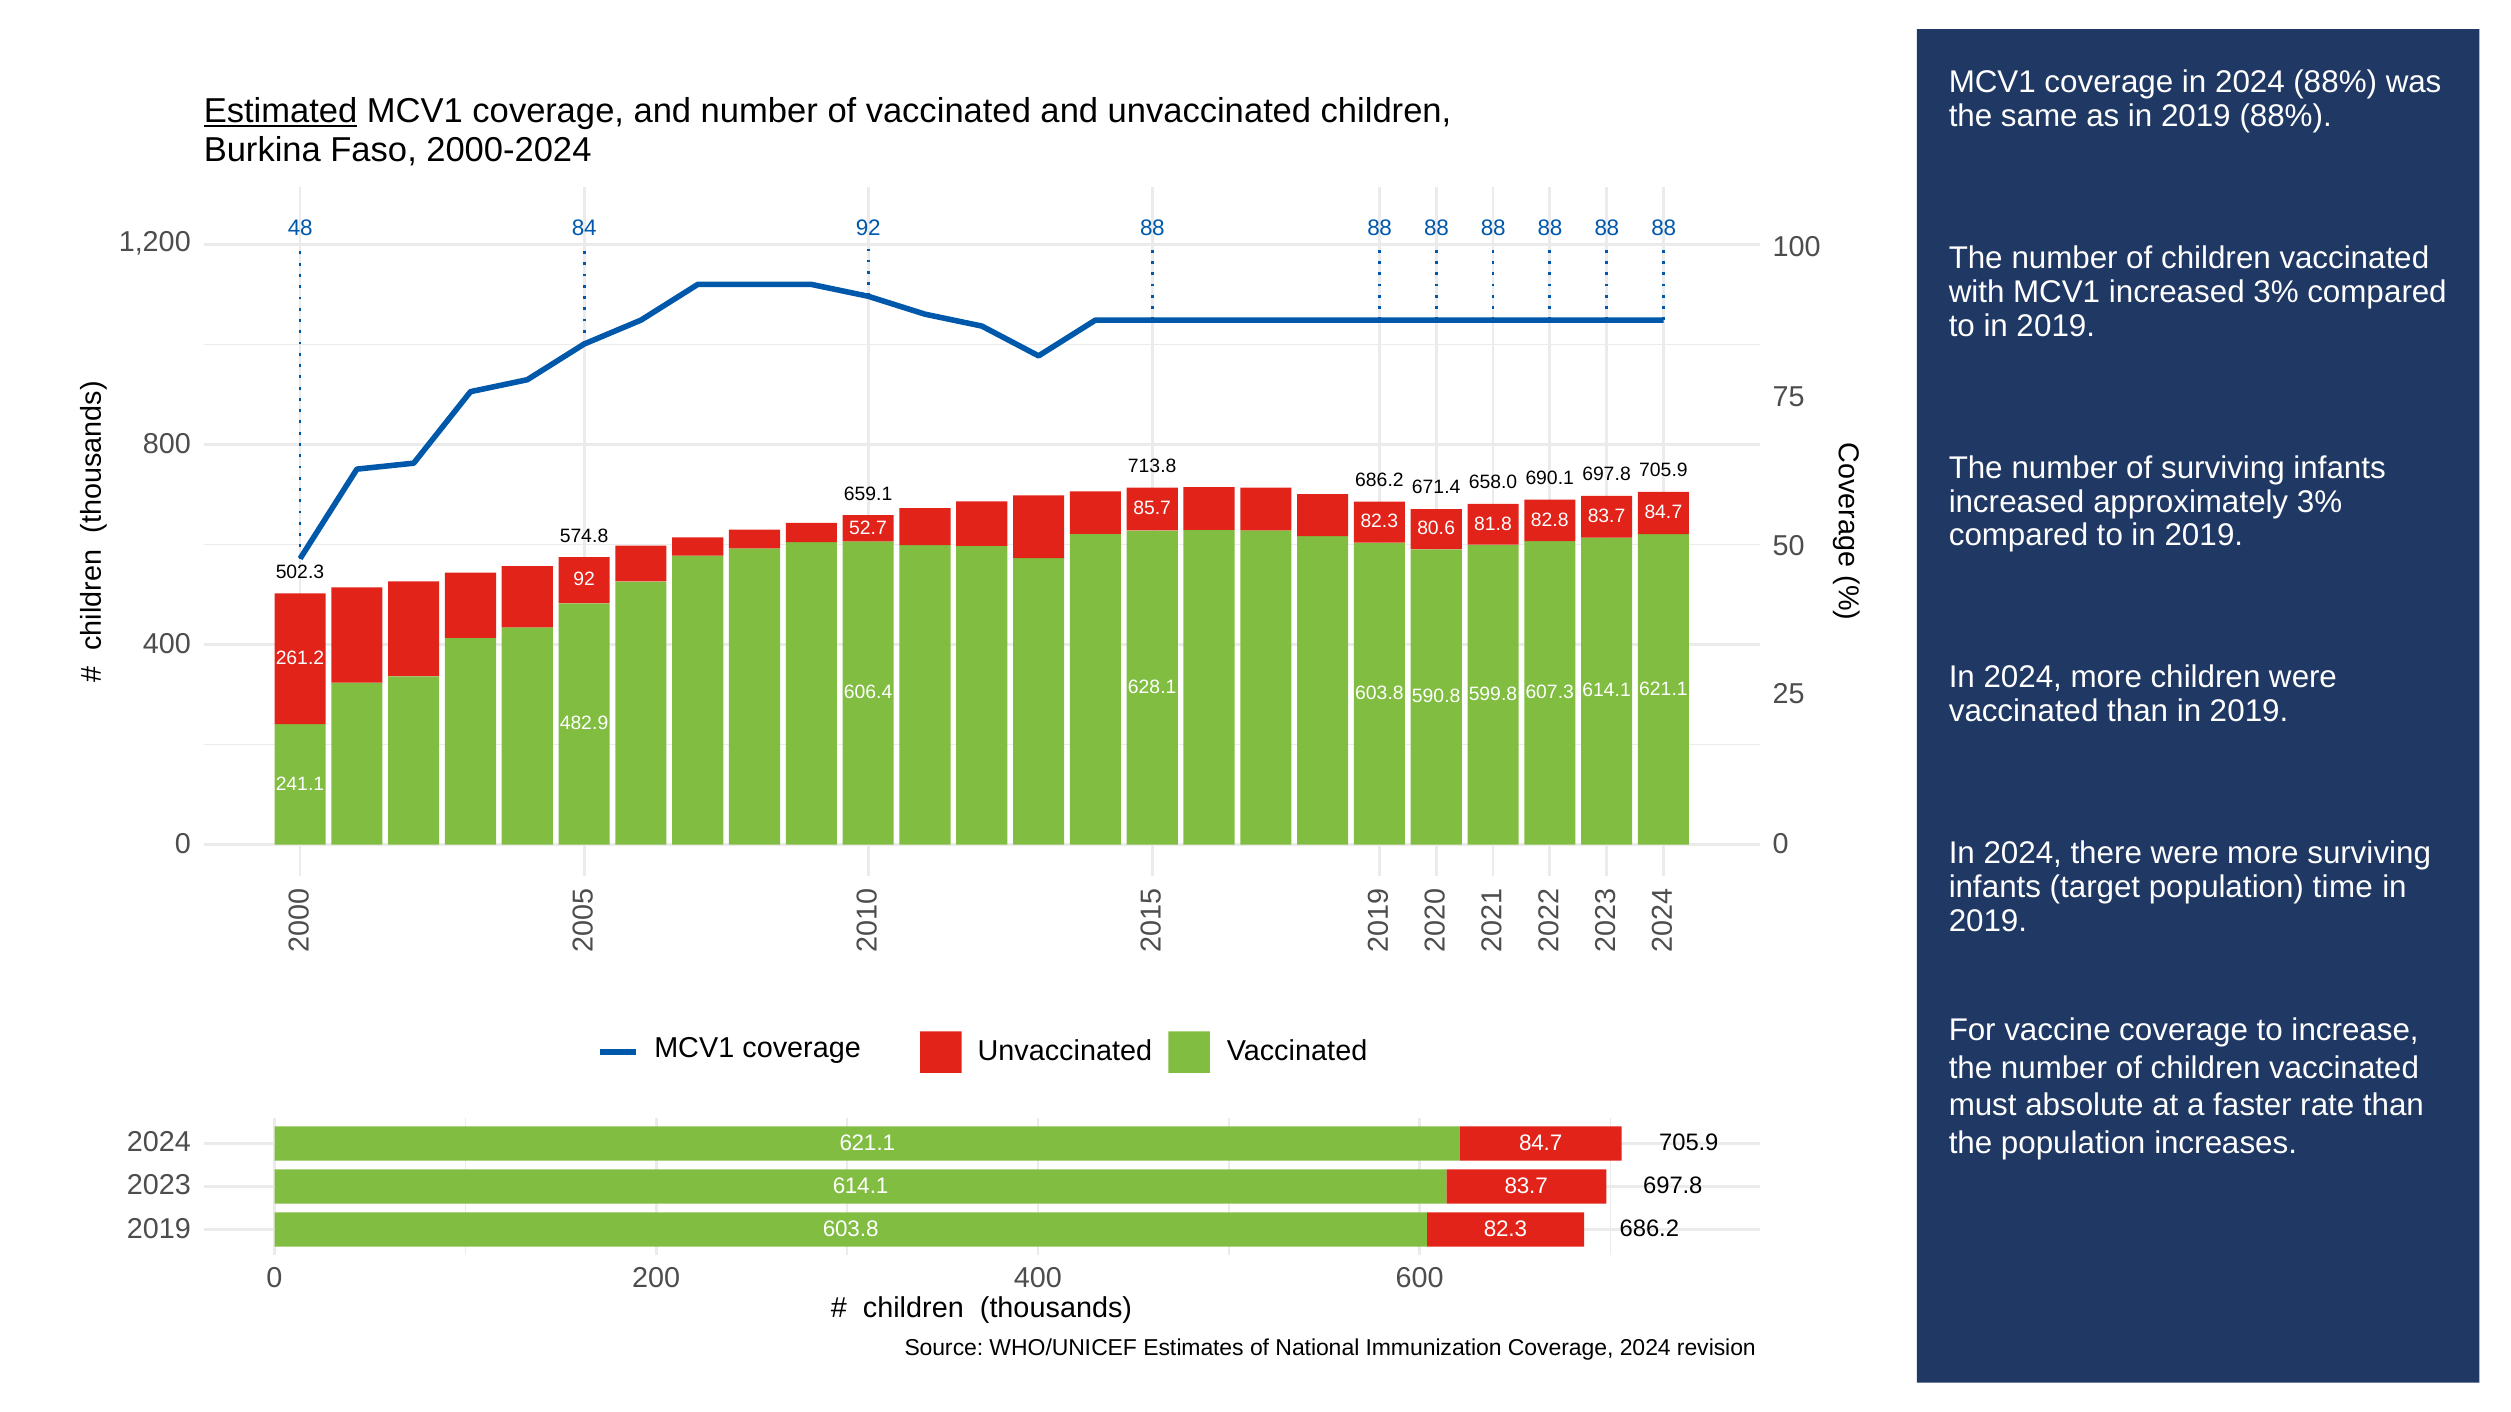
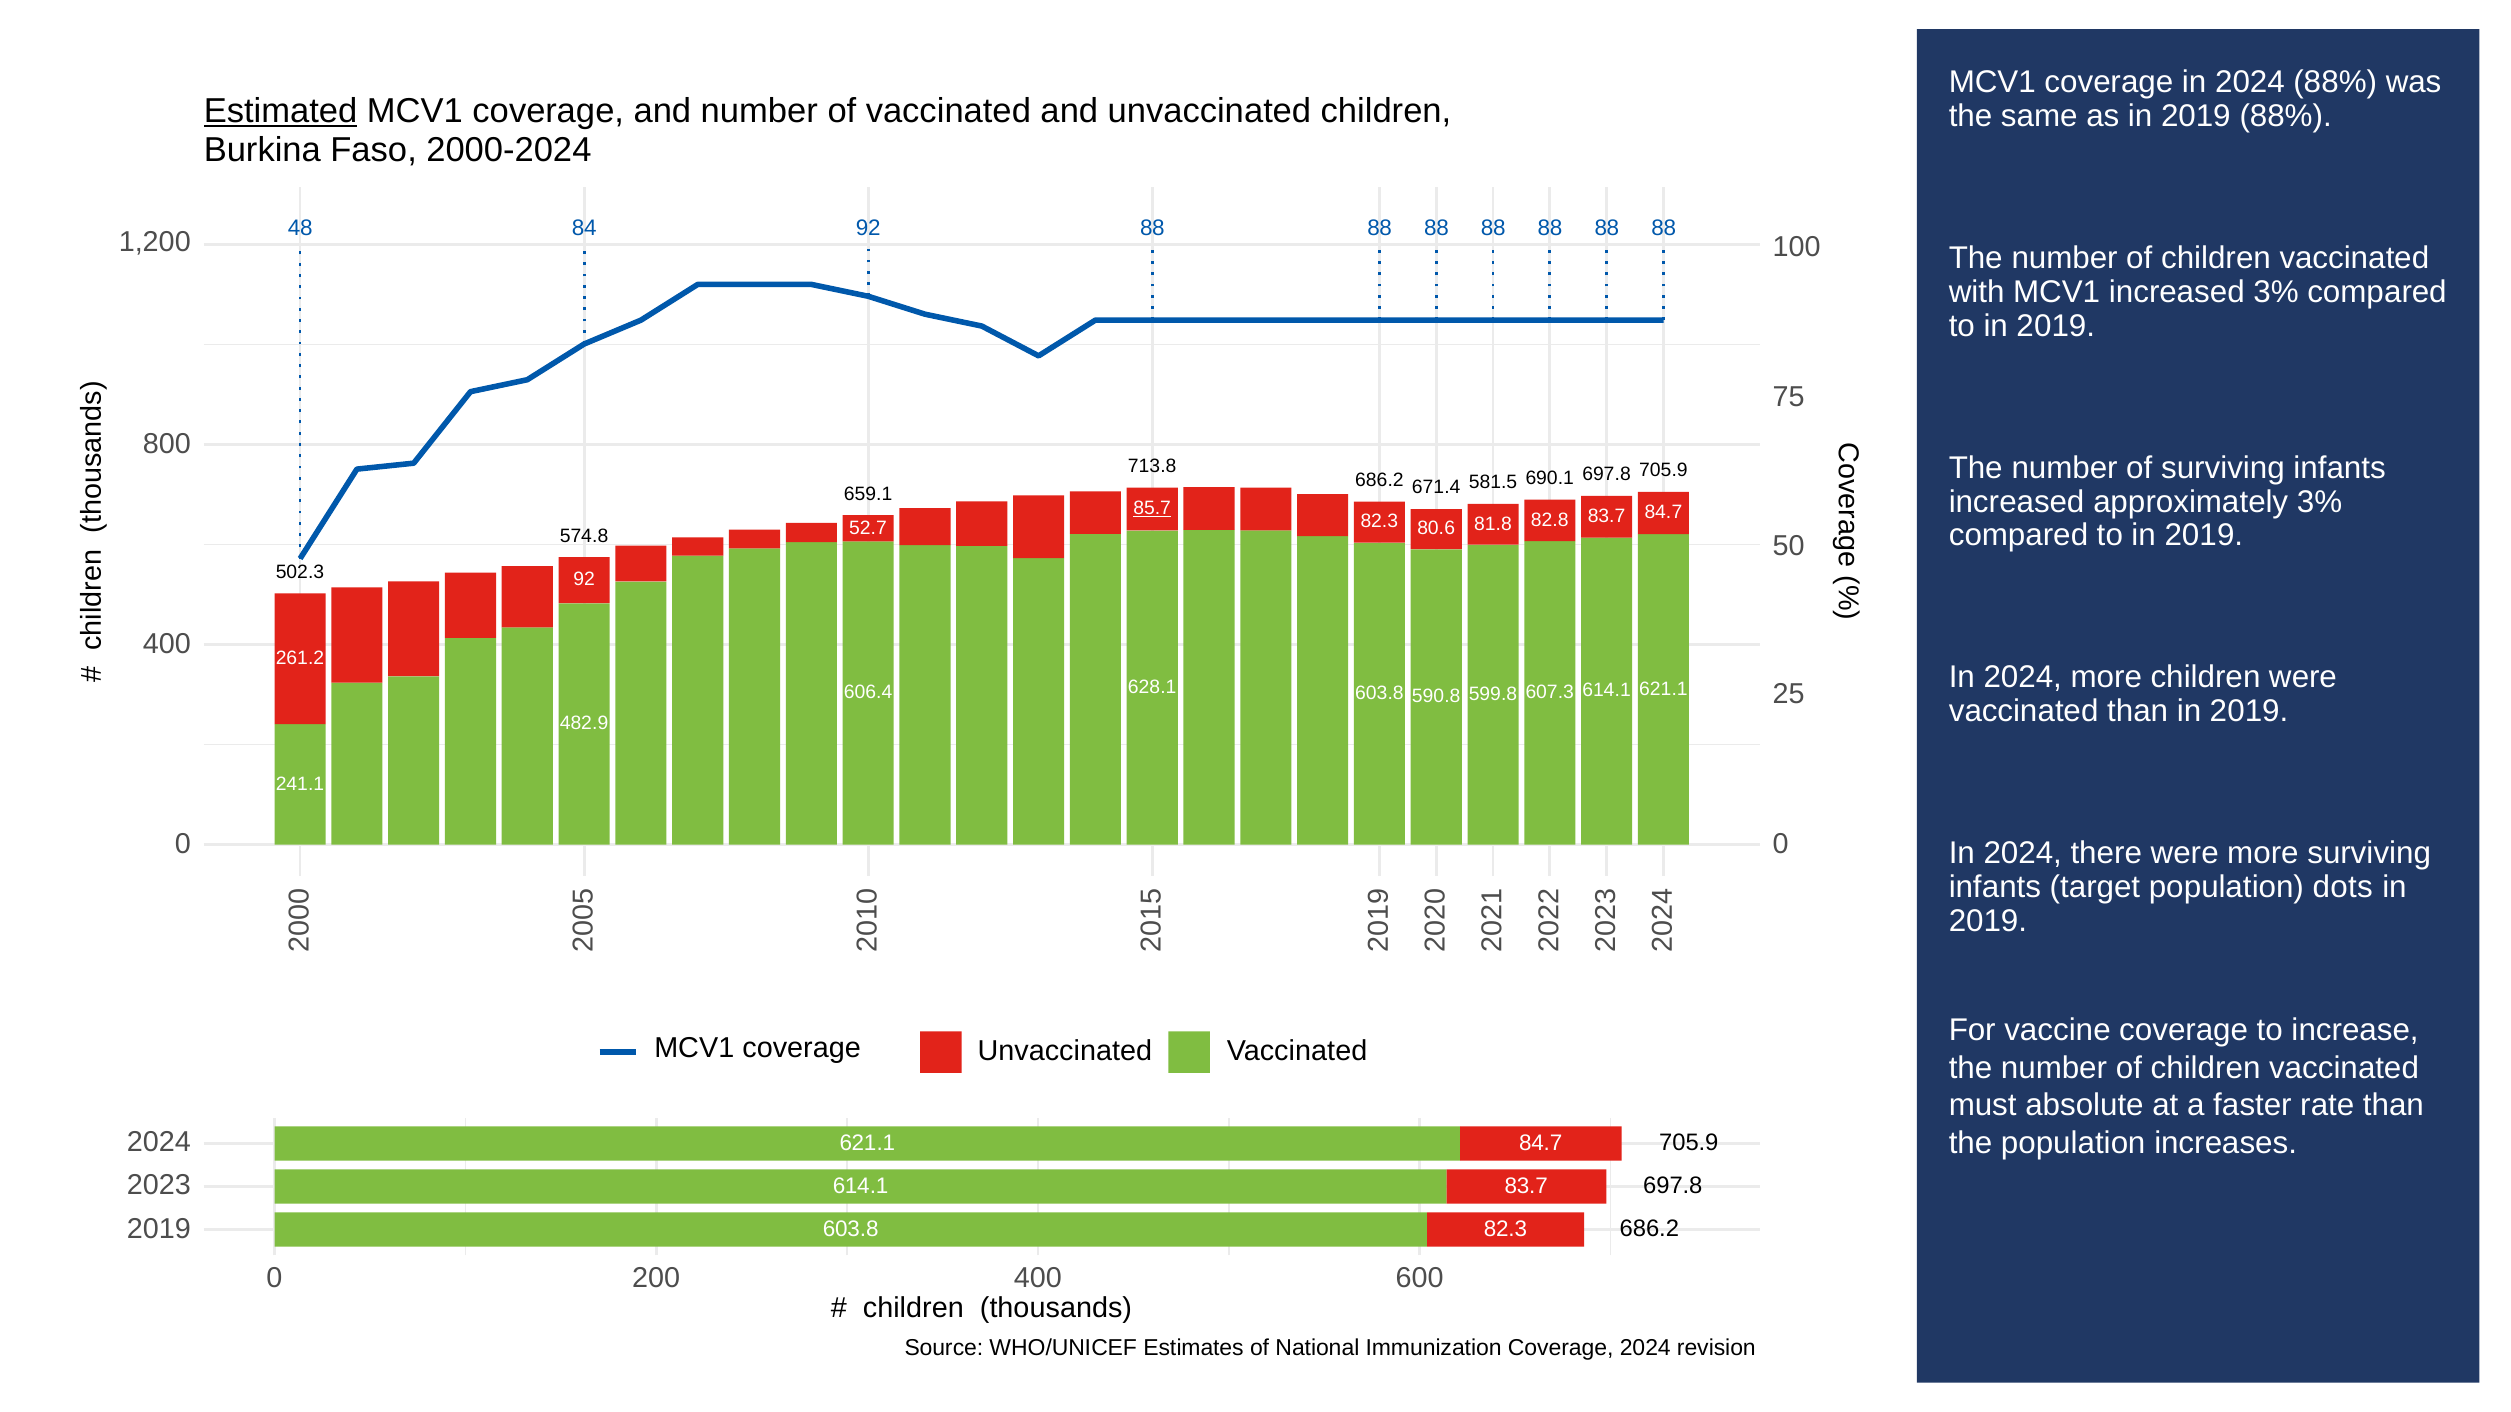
658.0: 658.0 -> 581.5 (1493, 483)
85.7 underline: none -> present (1152, 509)
time: time -> dots (2343, 887)
